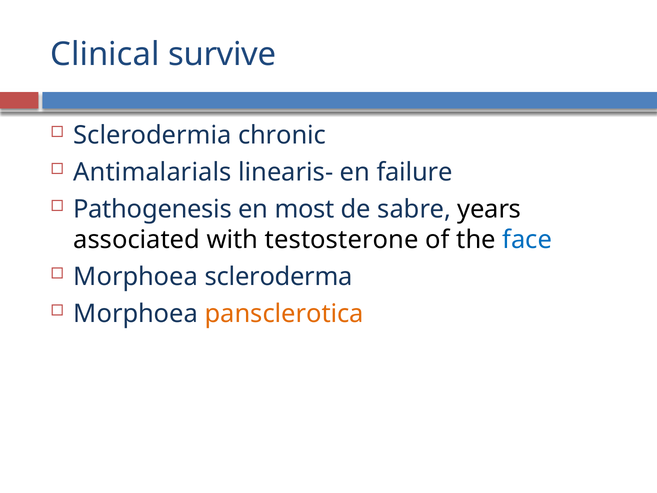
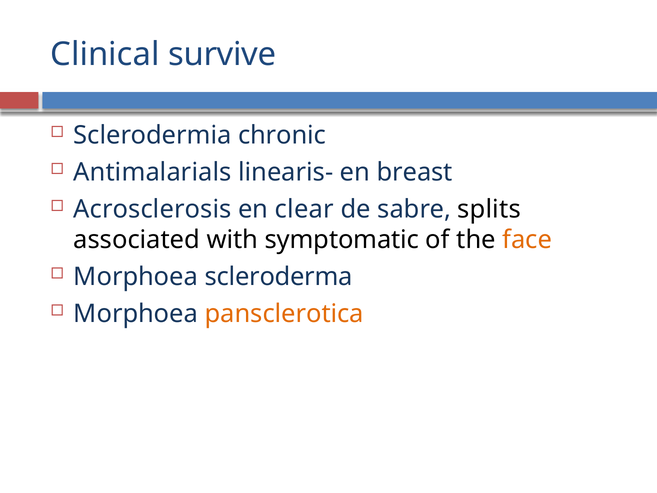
failure: failure -> breast (415, 172)
Pathogenesis: Pathogenesis -> Acrosclerosis (152, 209)
most: most -> clear (304, 209)
years: years -> splits (489, 209)
testosterone: testosterone -> symptomatic (342, 240)
face colour: blue -> orange (527, 240)
